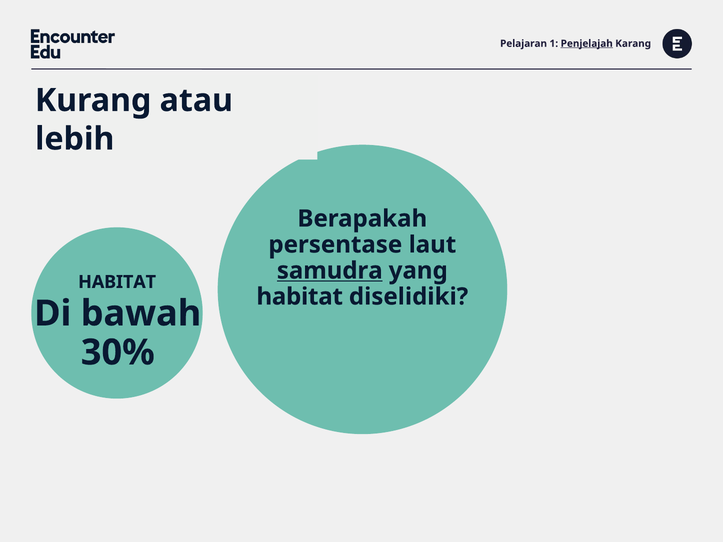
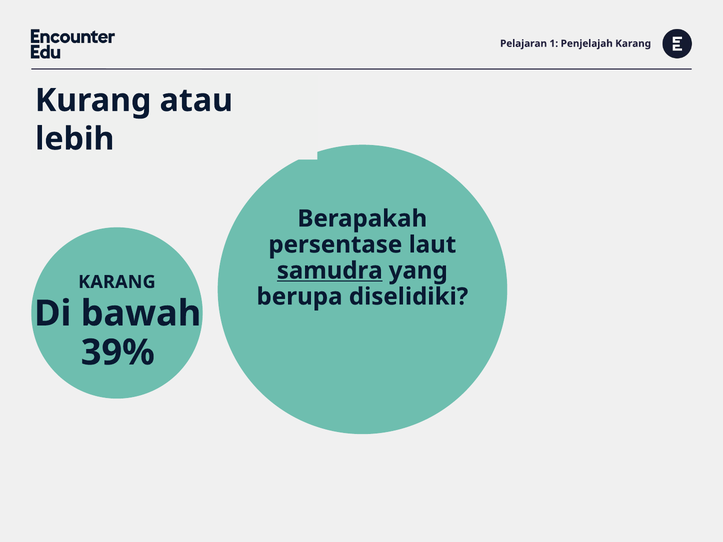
Penjelajah underline: present -> none (587, 44)
HABITAT: HABITAT -> KARANG (117, 282)
habitat: habitat -> berupa (300, 297)
30%: 30% -> 39% (118, 353)
